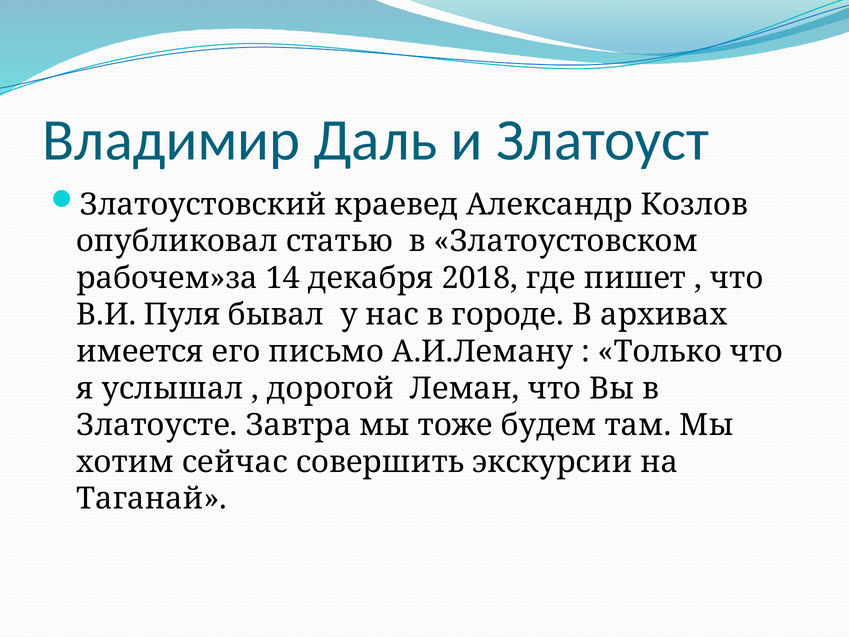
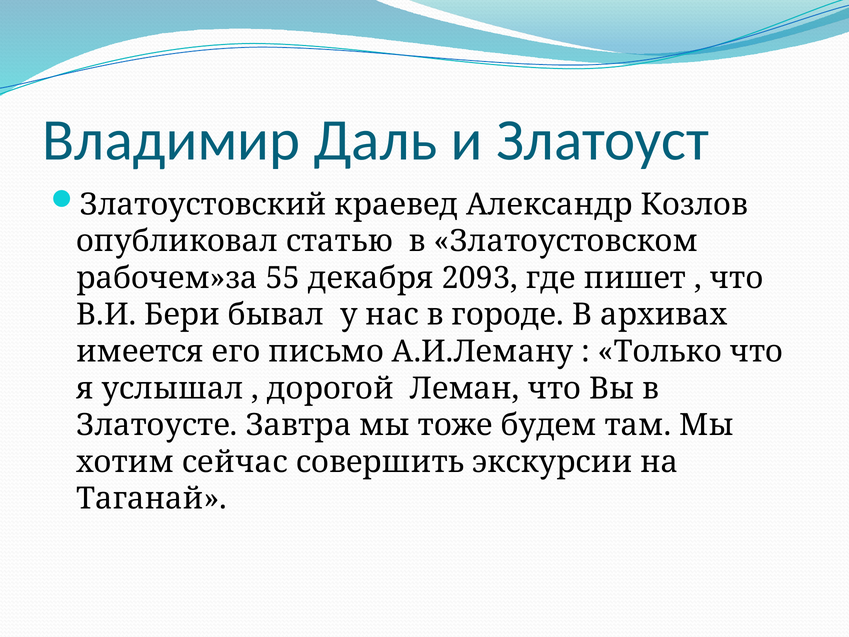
14: 14 -> 55 (283, 278)
2018: 2018 -> 2093 (480, 278)
Пуля: Пуля -> Бери (182, 315)
